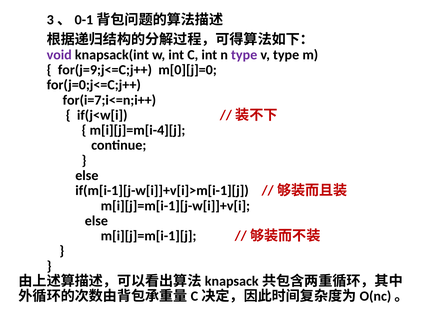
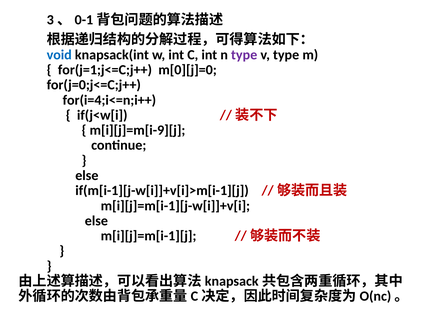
void colour: purple -> blue (59, 55)
for(j=9;j<=C;j++: for(j=9;j<=C;j++ -> for(j=1;j<=C;j++ (105, 70)
for(i=7;i<=n;i++: for(i=7;i<=n;i++ -> for(i=4;i<=n;i++ (109, 100)
m[i][j]=m[i-4][j: m[i][j]=m[i-4][j -> m[i][j]=m[i-9][j (137, 130)
